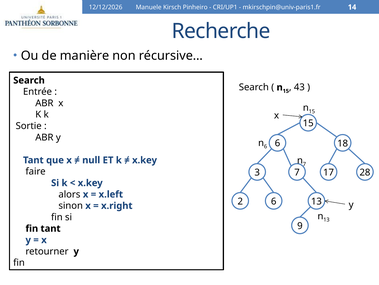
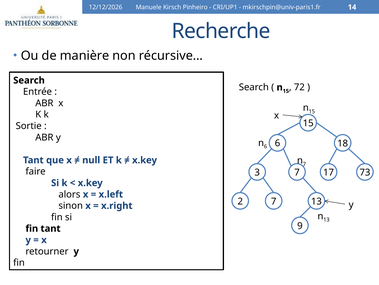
43: 43 -> 72 (299, 87)
28: 28 -> 73 (365, 172)
2 6: 6 -> 7 (274, 201)
